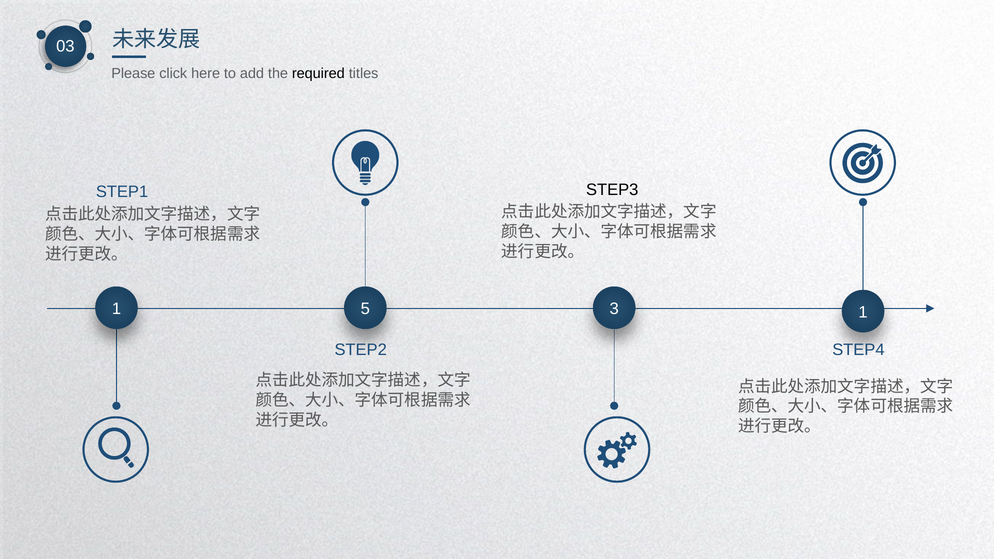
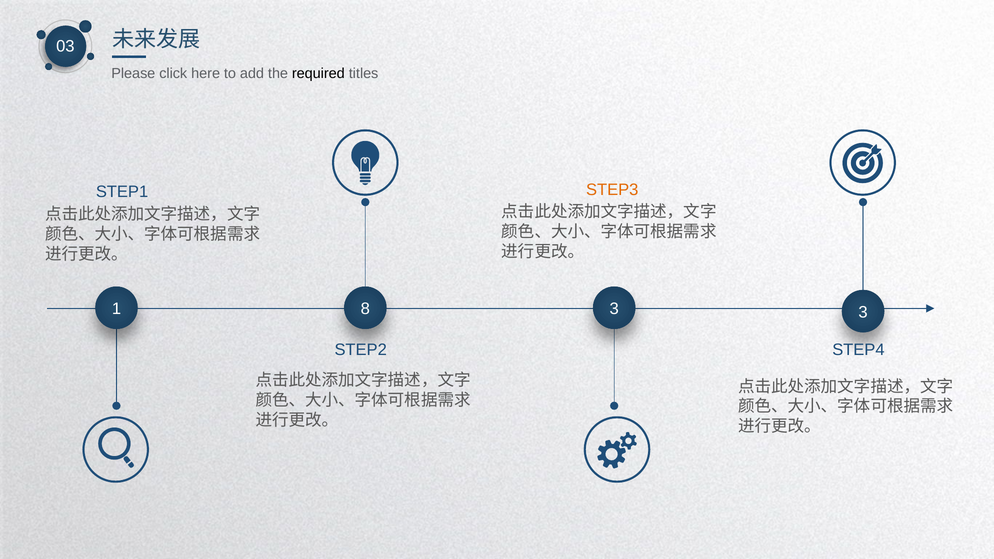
STEP3 colour: black -> orange (612, 190)
5: 5 -> 8 (365, 309)
3 1: 1 -> 3 (863, 312)
